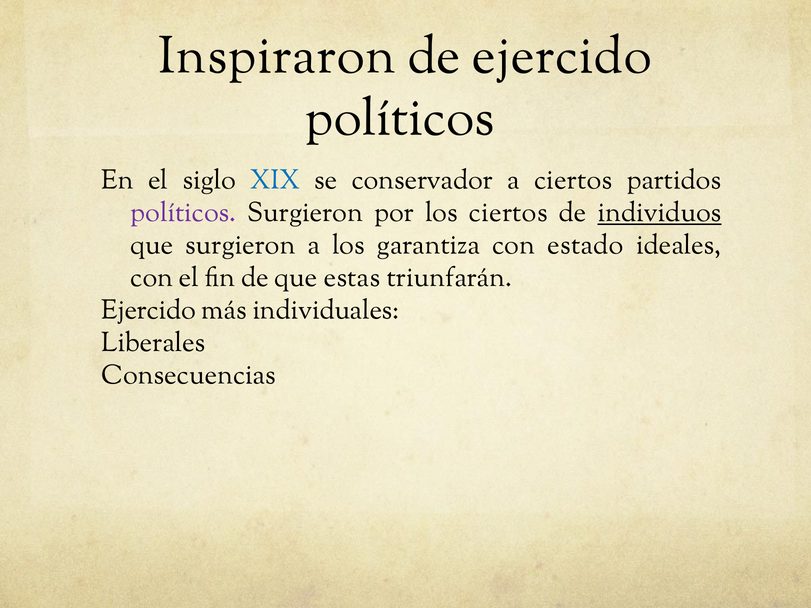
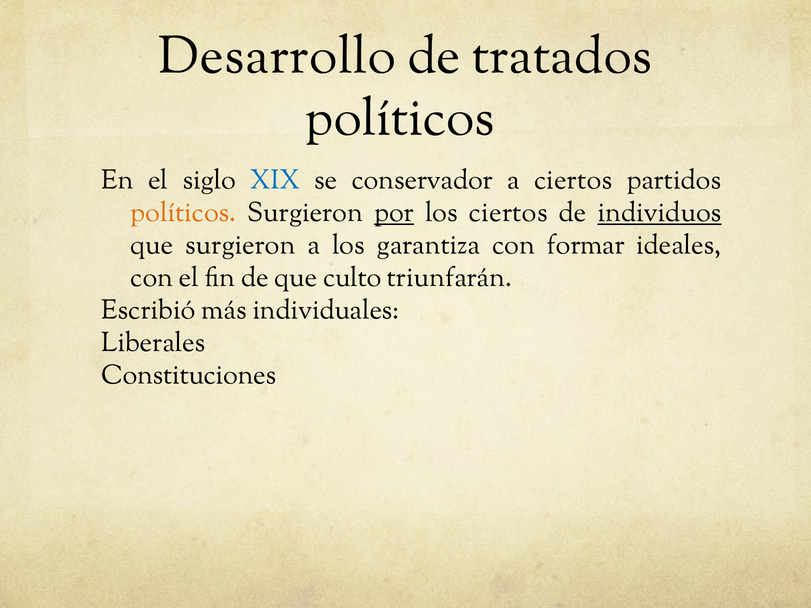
Inspiraron: Inspiraron -> Desarrollo (277, 56)
de ejercido: ejercido -> tratados (562, 56)
políticos colour: purple -> orange (183, 213)
por underline: none -> present (394, 213)
estado: estado -> formar (586, 245)
estas: estas -> culto (352, 277)
Ejercido: Ejercido -> Escribió (148, 310)
Consecuencias: Consecuencias -> Constituciones (189, 375)
